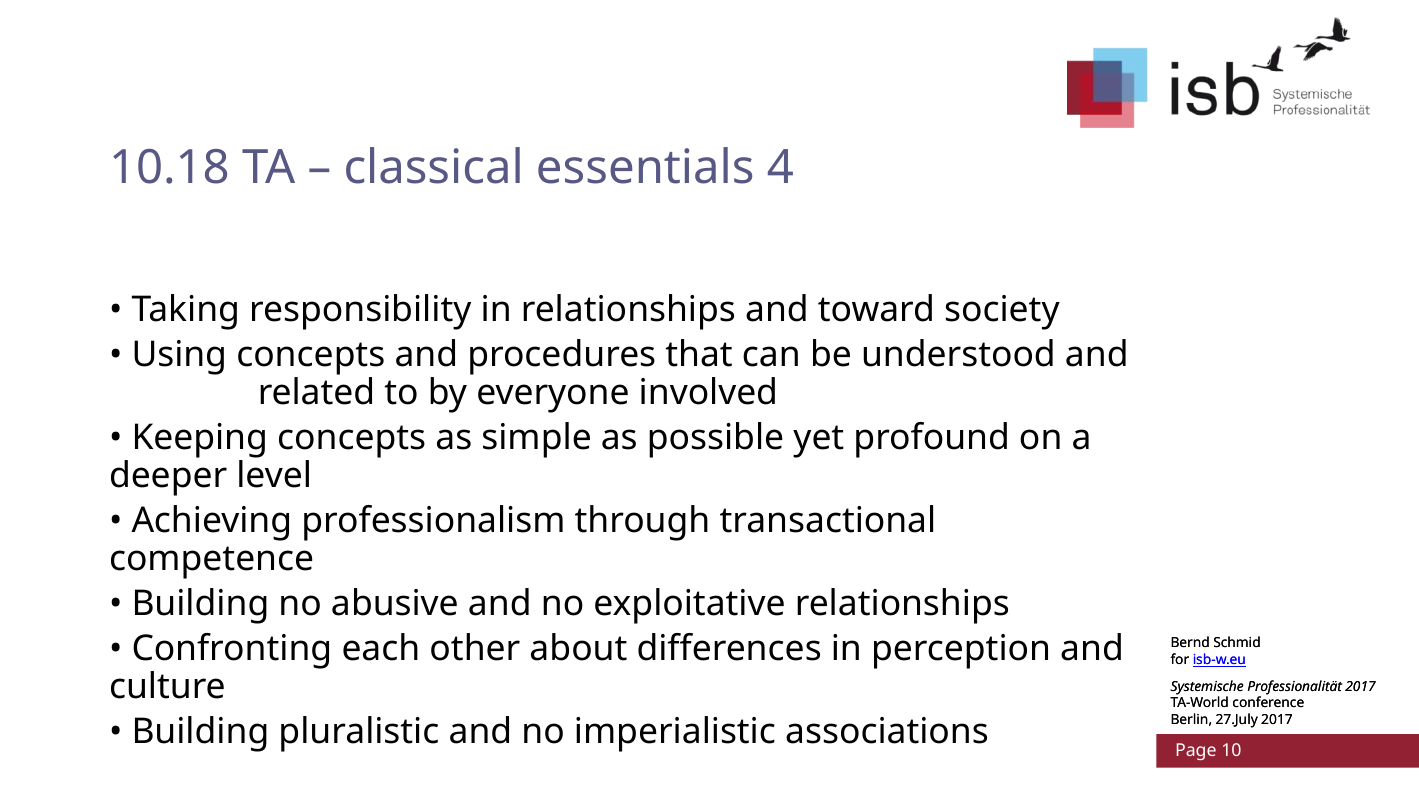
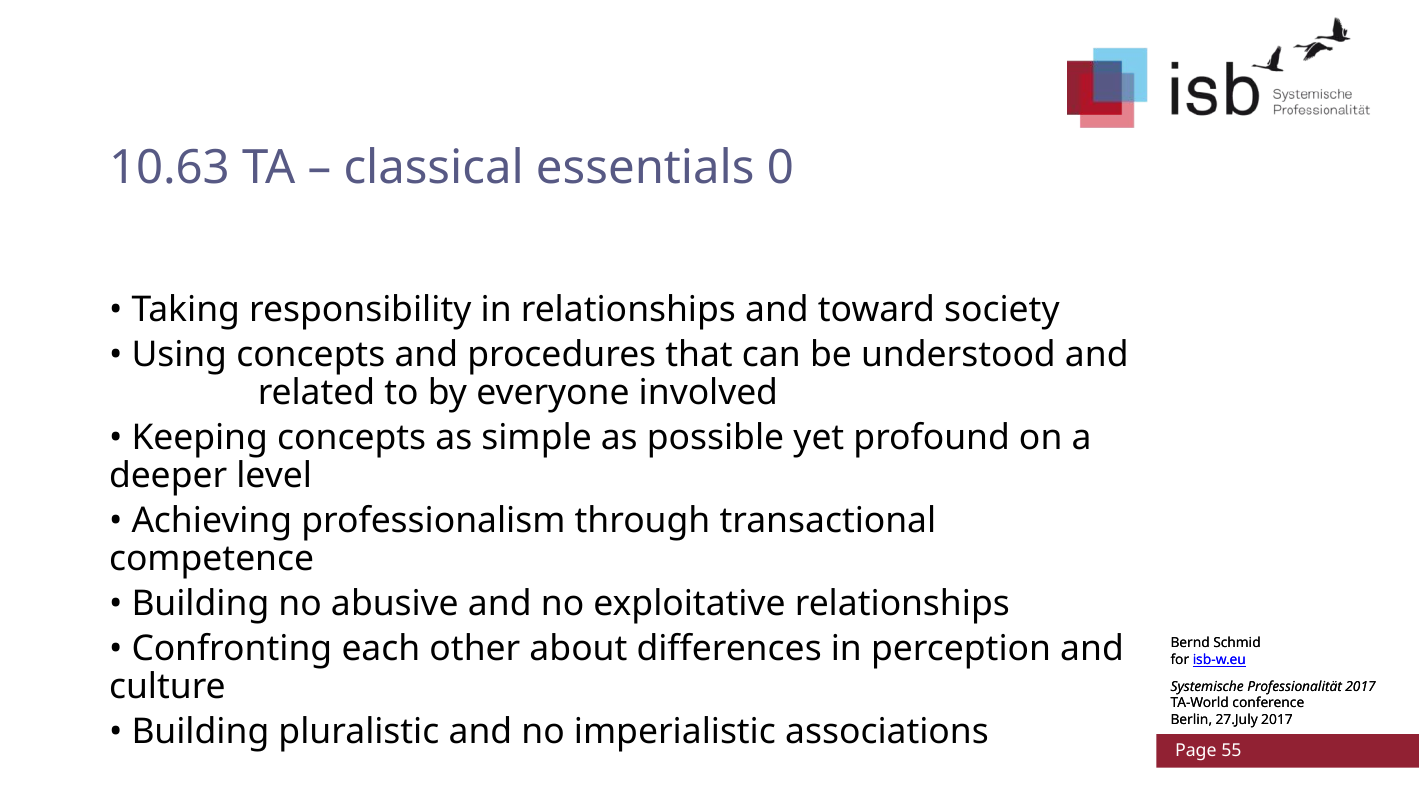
10.18: 10.18 -> 10.63 (169, 168)
4: 4 -> 0 (780, 168)
10: 10 -> 55 (1231, 751)
